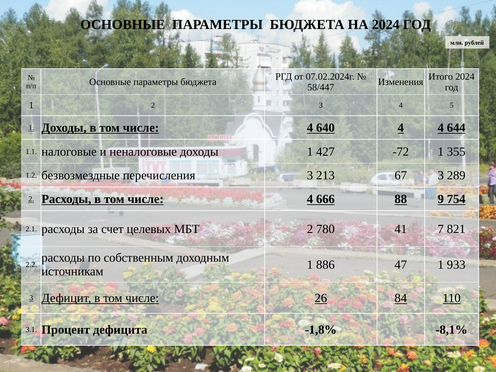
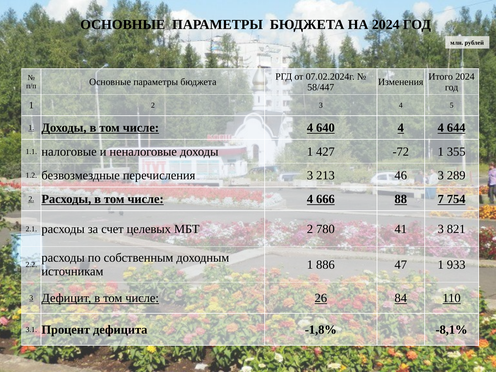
67: 67 -> 46 (401, 175)
9: 9 -> 7 (441, 199)
41 7: 7 -> 3 (441, 229)
